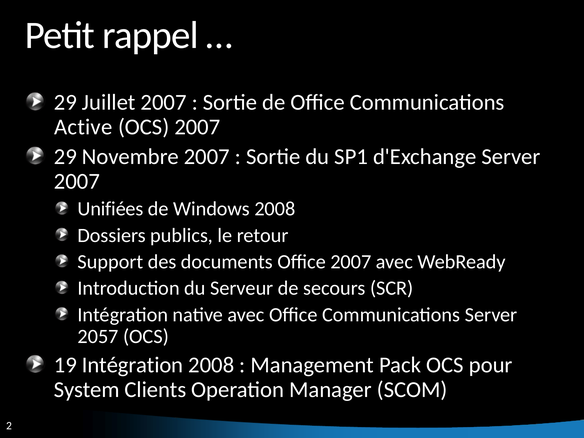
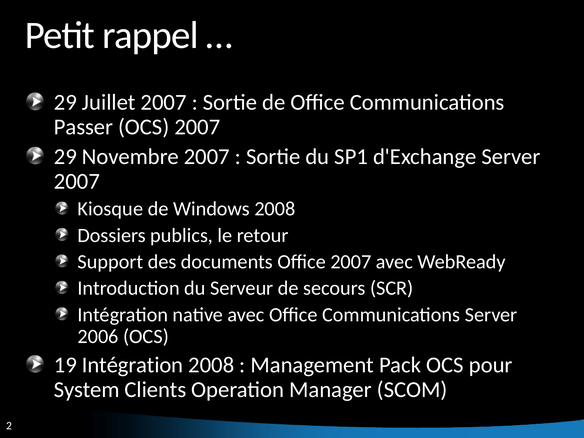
Active: Active -> Passer (83, 127)
Unifiées: Unifiées -> Kiosque (110, 209)
2057: 2057 -> 2006 (98, 337)
